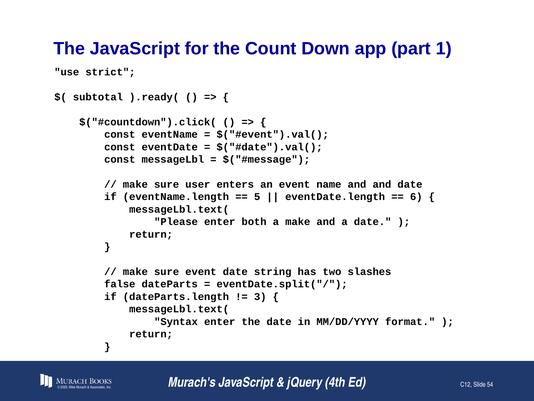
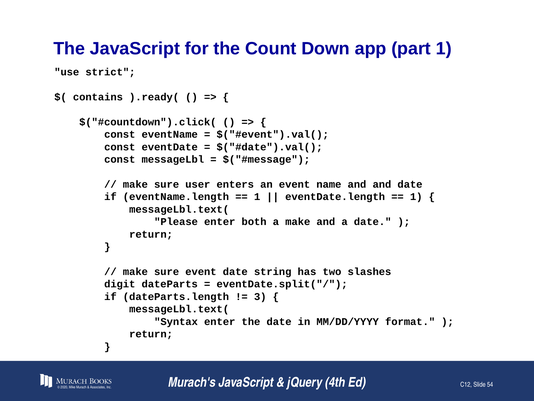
subtotal: subtotal -> contains (98, 97)
5: 5 -> 1 (257, 197)
6: 6 -> 1 (416, 197)
false: false -> digit (120, 284)
